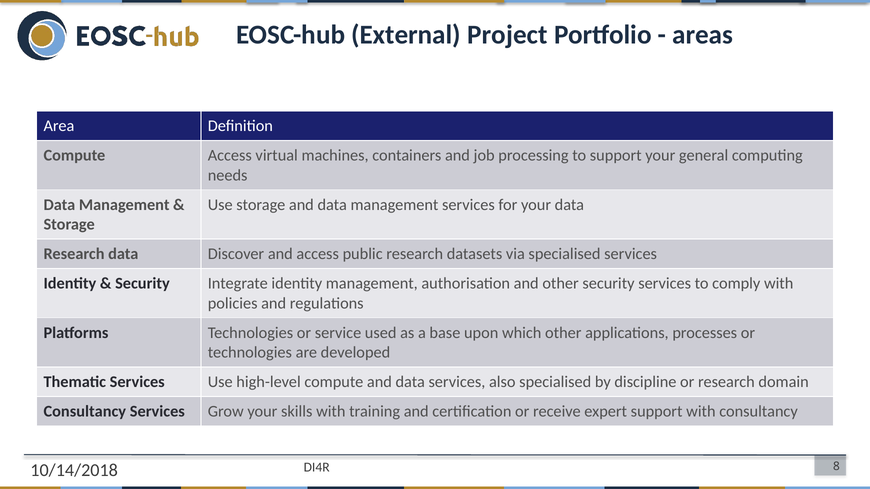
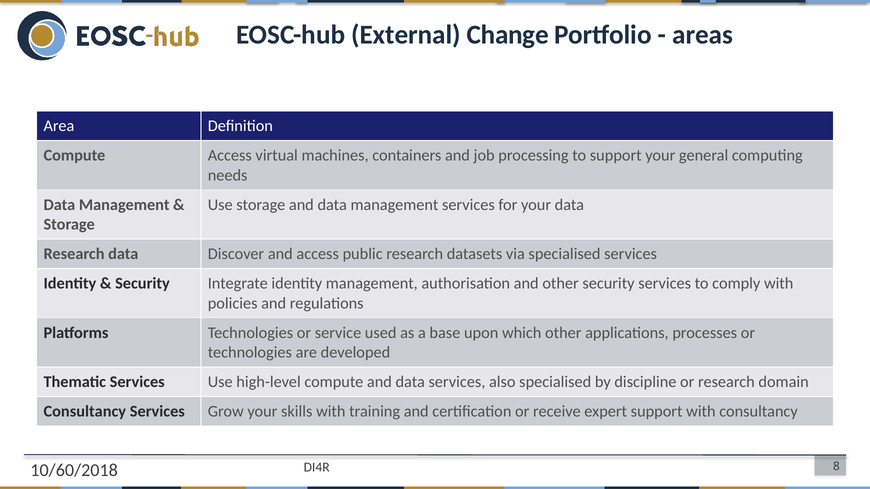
Project: Project -> Change (508, 35)
10/14/2018: 10/14/2018 -> 10/60/2018 (74, 471)
